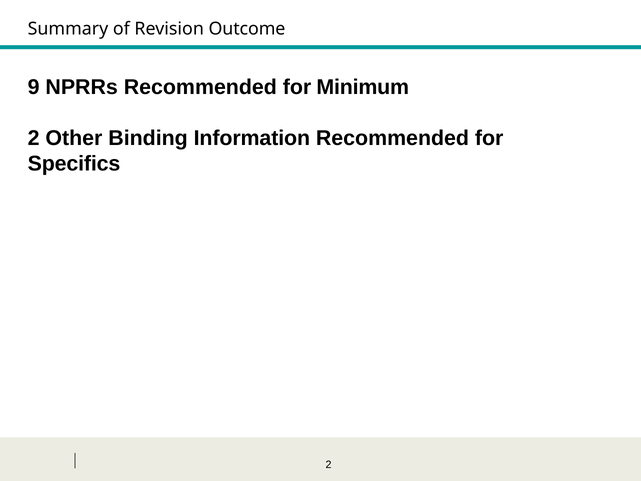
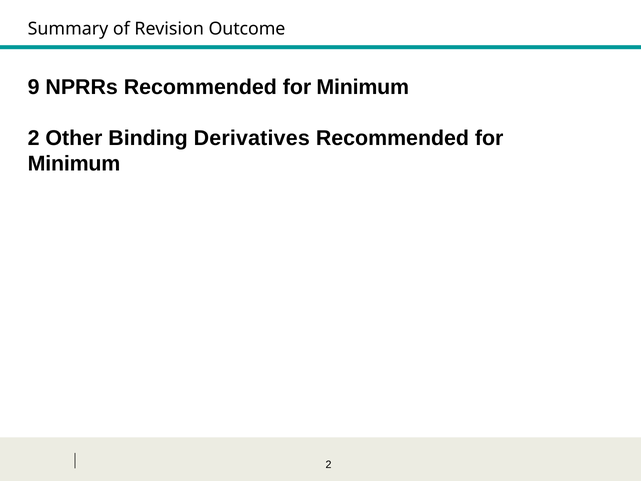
Information: Information -> Derivatives (252, 138)
Specifics: Specifics -> Minimum (74, 164)
